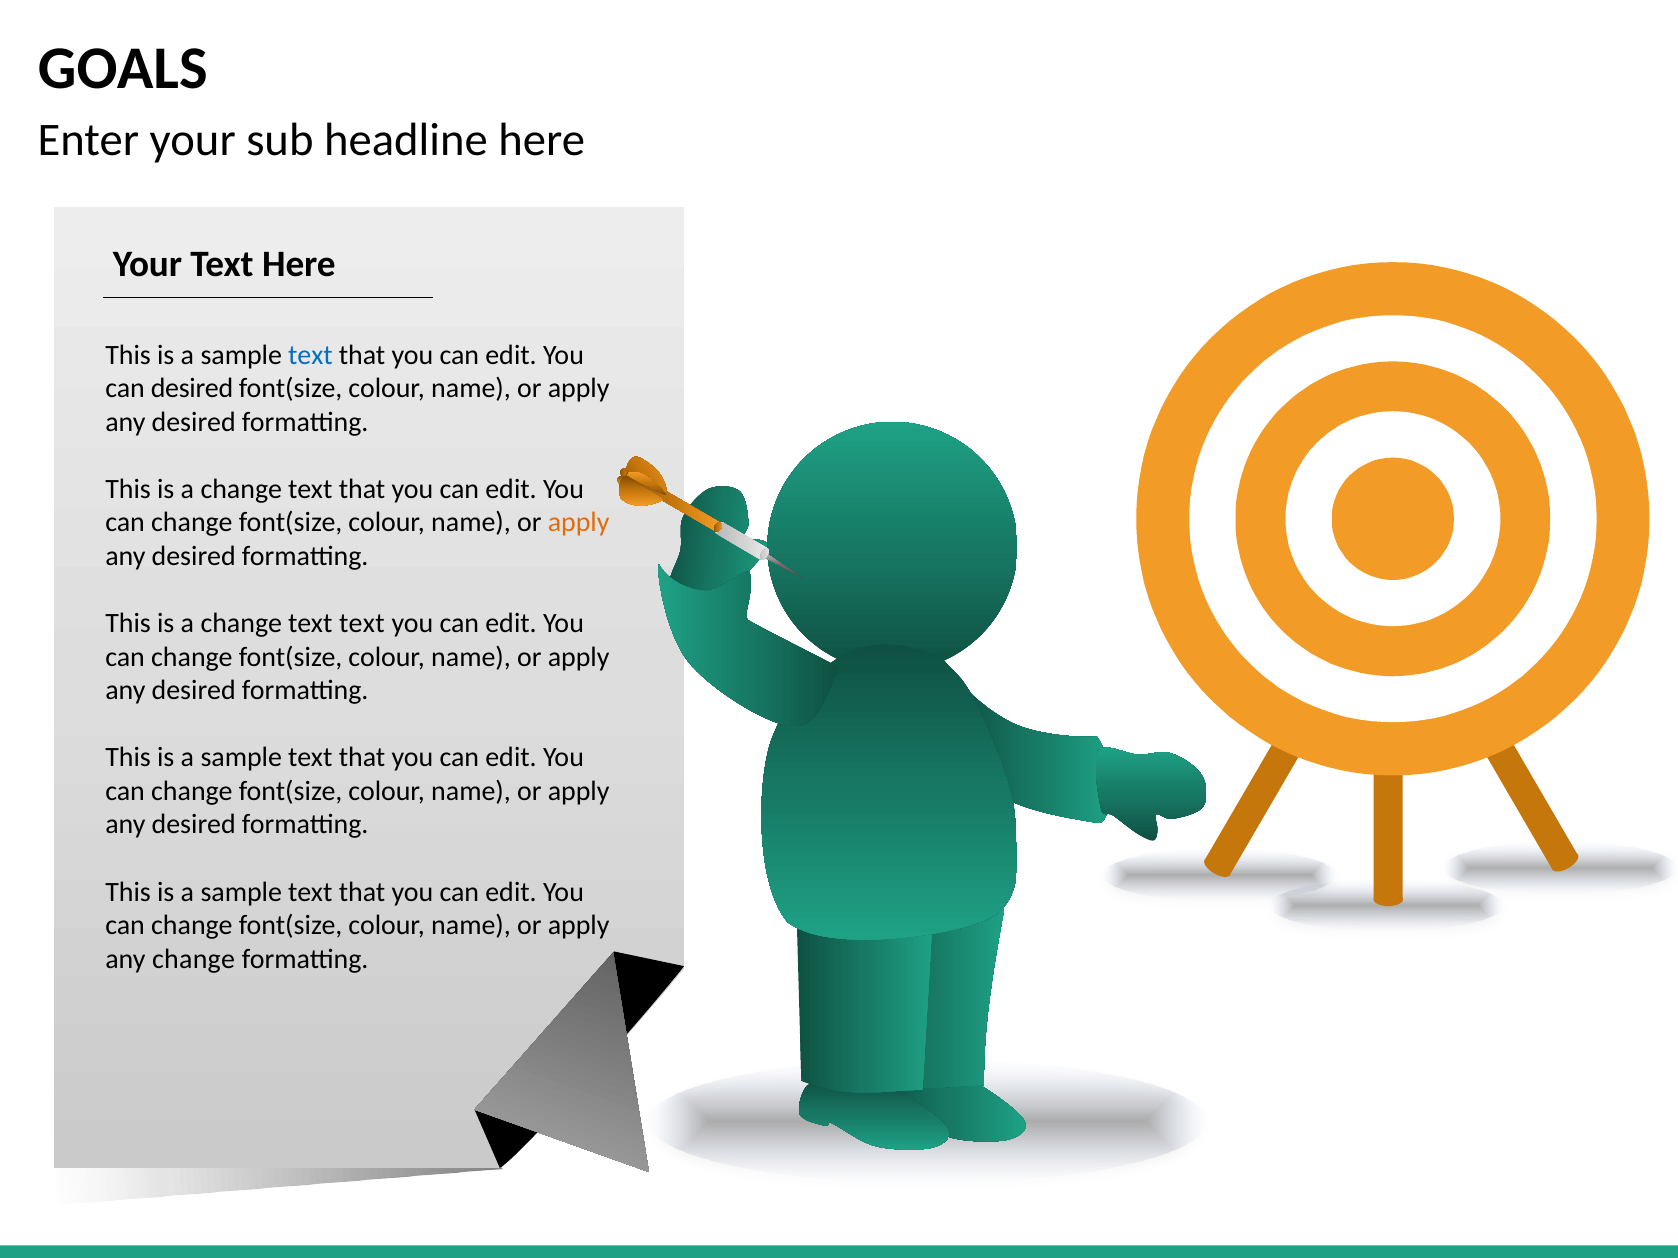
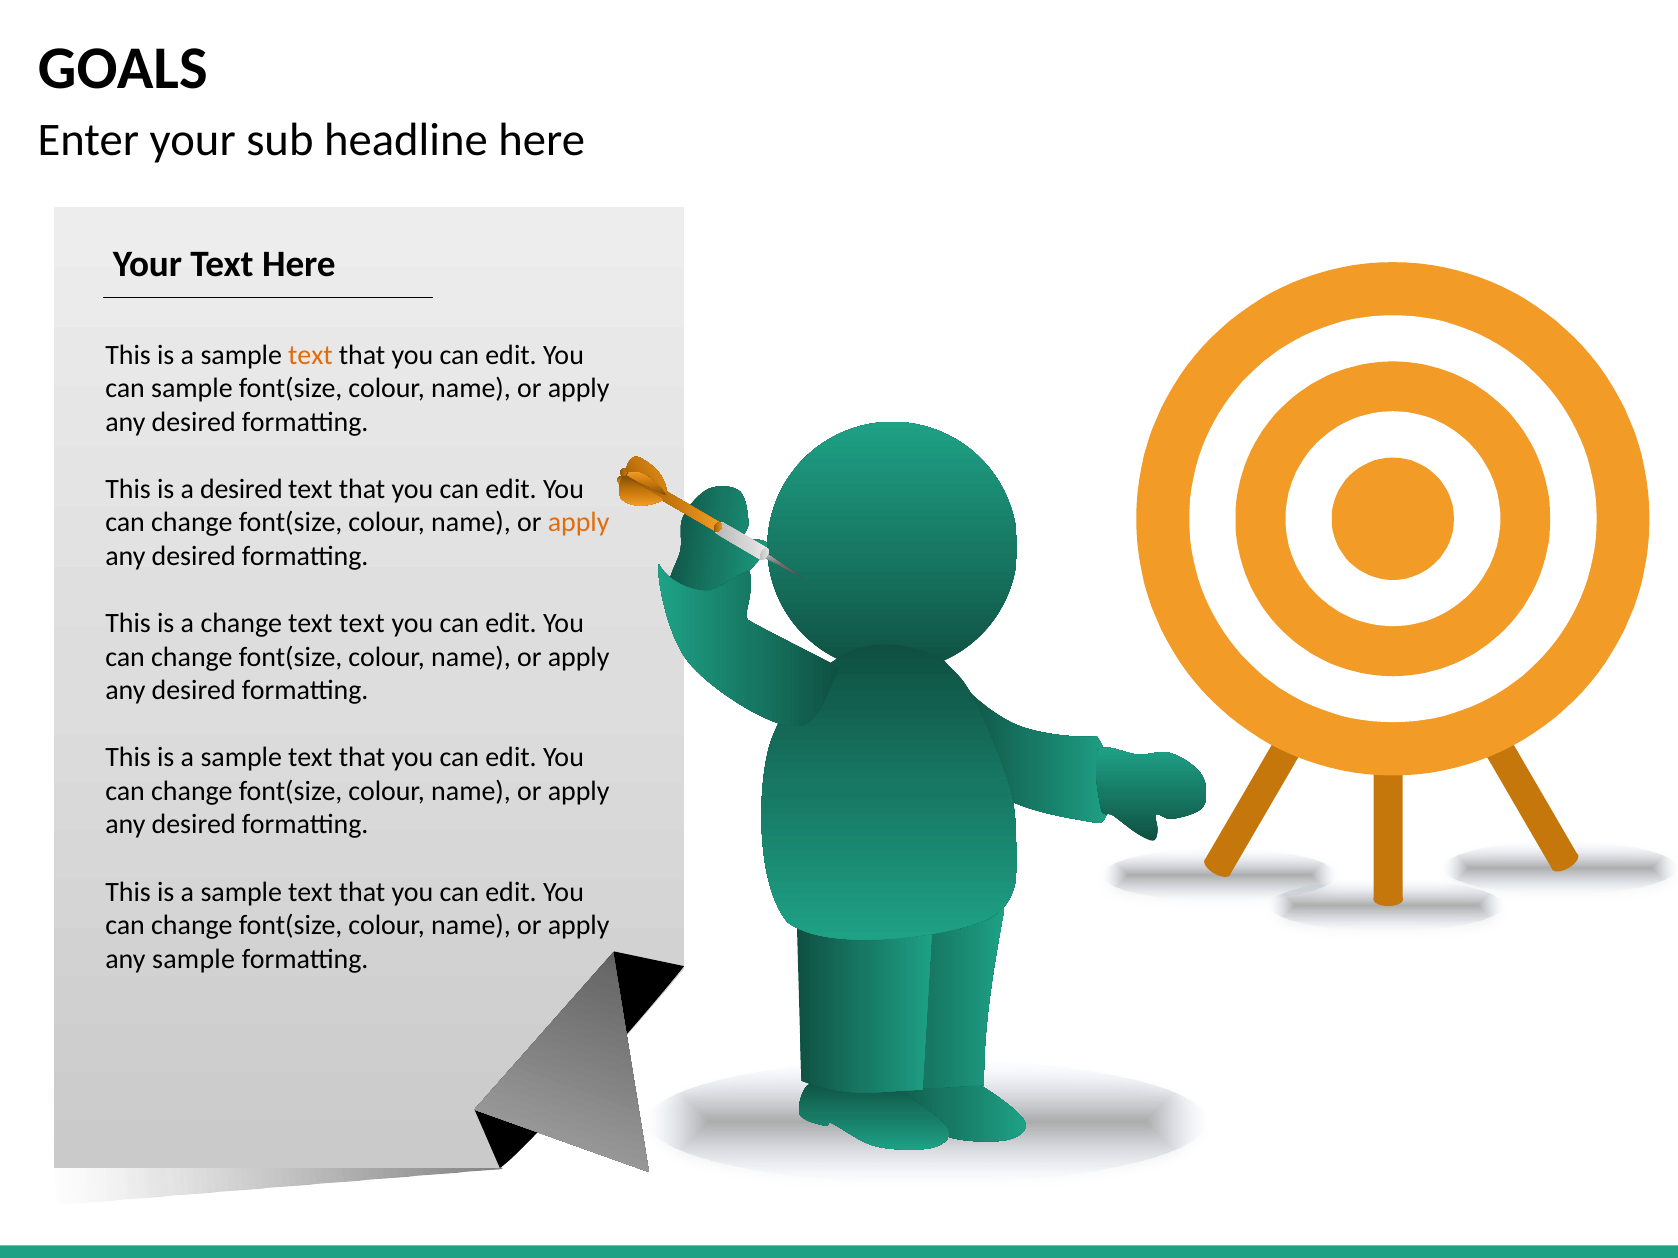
text colour: blue -> orange (310, 355)
can desired: desired -> sample (192, 389)
change: change -> desired (241, 489)
any change: change -> sample (194, 959)
